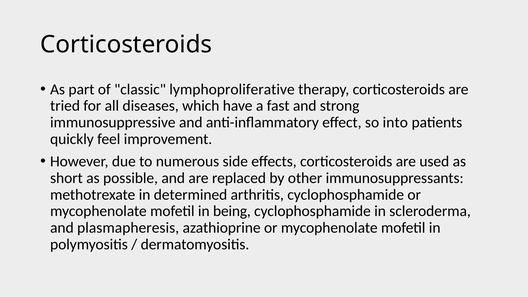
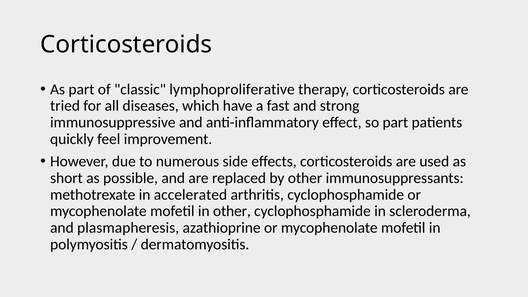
so into: into -> part (395, 123)
determined: determined -> accelerated (190, 195)
in being: being -> other (232, 211)
